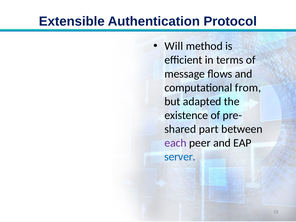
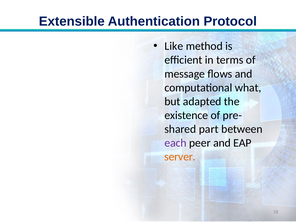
Will: Will -> Like (174, 46)
from: from -> what (248, 88)
server colour: blue -> orange (180, 157)
